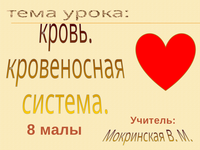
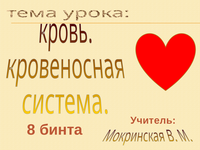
малы: малы -> бинта (61, 130)
